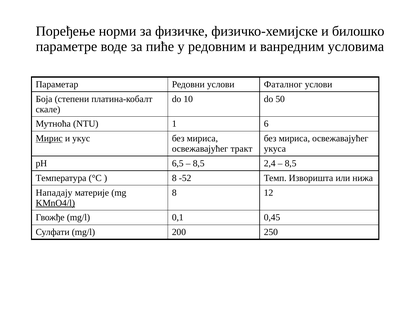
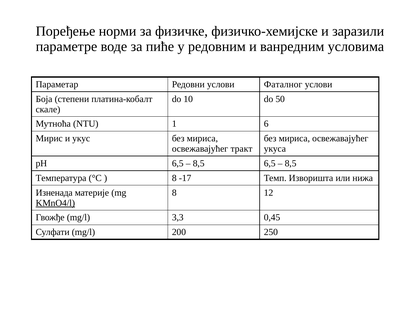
билошко: билошко -> заразили (358, 31)
Мирис underline: present -> none (49, 138)
8,5 2,4: 2,4 -> 6,5 (270, 163)
-52: -52 -> -17 (185, 178)
Нападају: Нападају -> Изненада (54, 193)
0,1: 0,1 -> 3,3 (178, 218)
